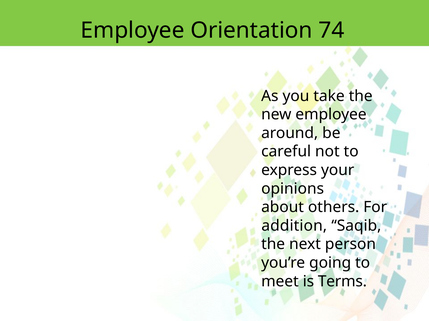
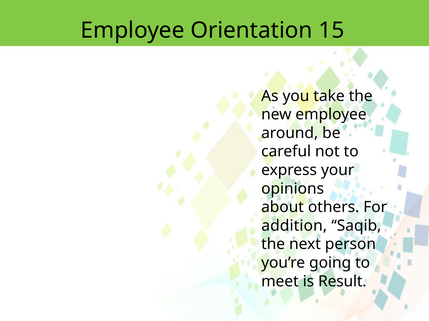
74: 74 -> 15 (331, 31)
Terms: Terms -> Result (342, 282)
